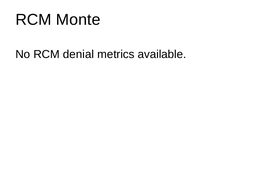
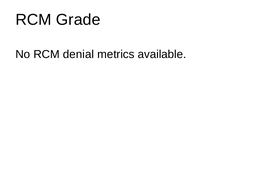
Monte: Monte -> Grade (78, 20)
